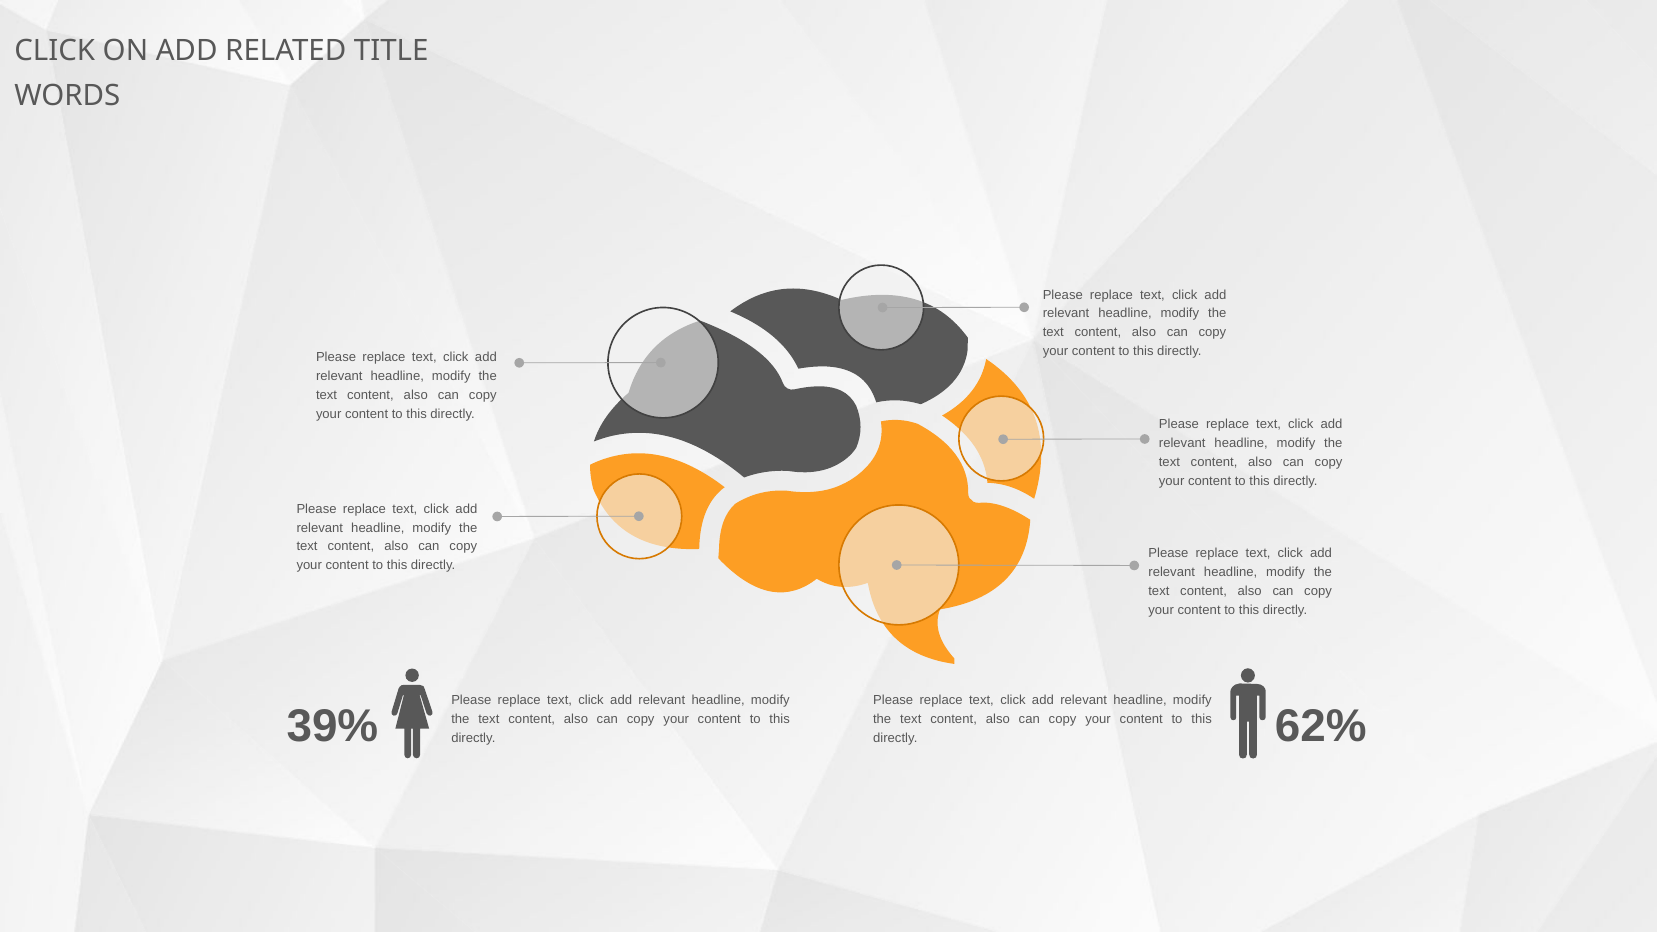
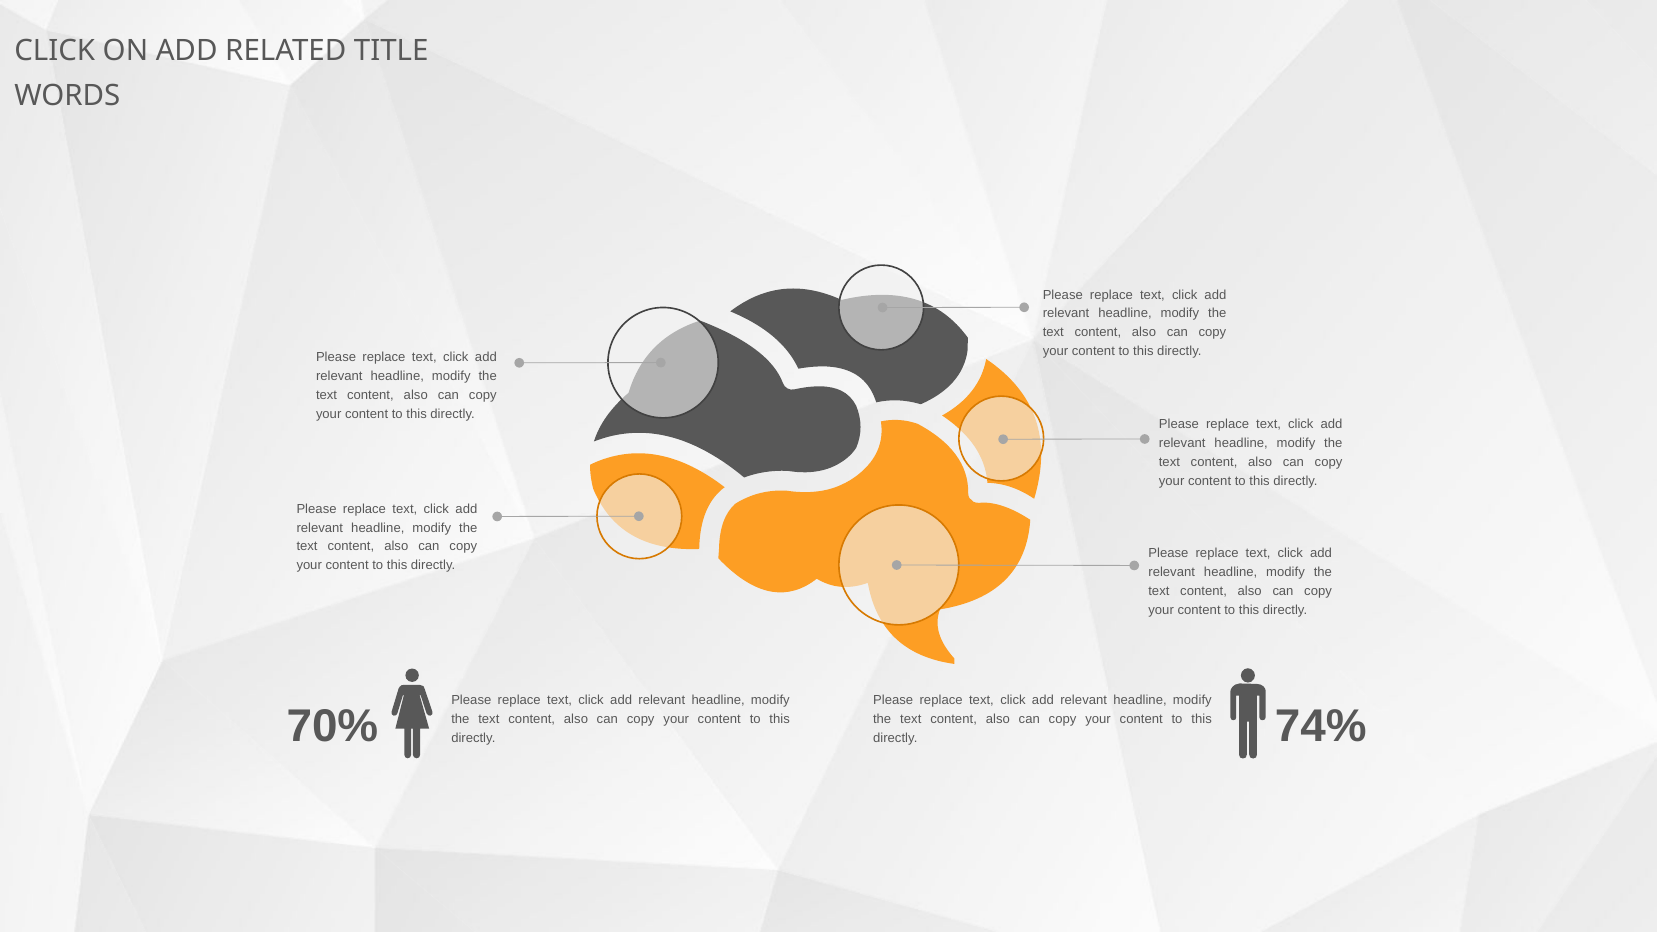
39%: 39% -> 70% (332, 726)
62%: 62% -> 74% (1321, 726)
